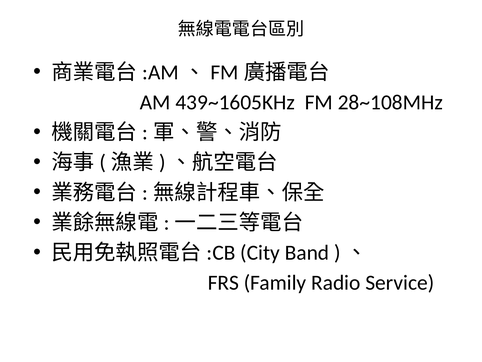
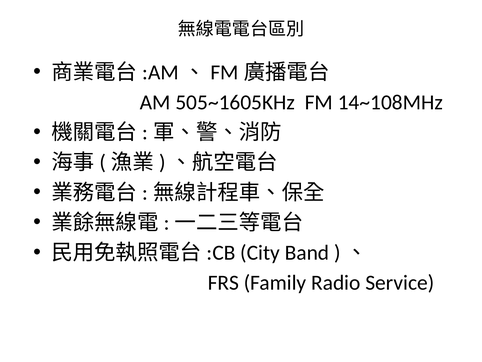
439~1605KHz: 439~1605KHz -> 505~1605KHz (235, 102)
28~108MHz: 28~108MHz -> 14~108MHz (390, 102)
